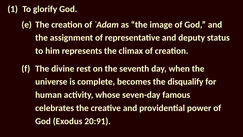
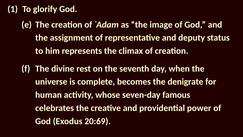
disqualify: disqualify -> denigrate (185, 82)
20:91: 20:91 -> 20:69 (98, 121)
